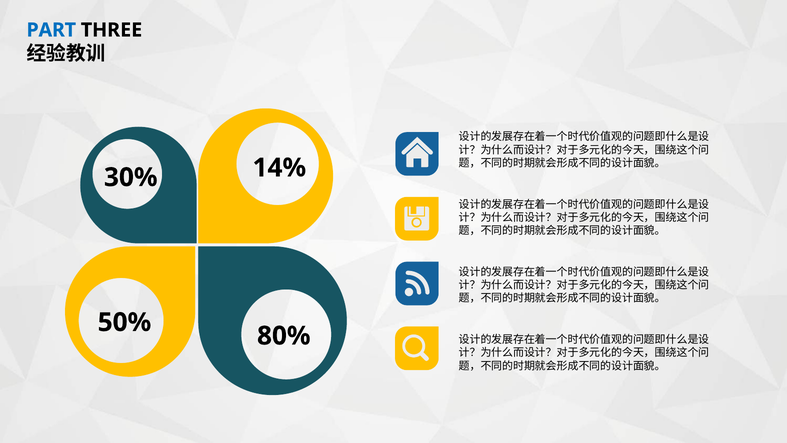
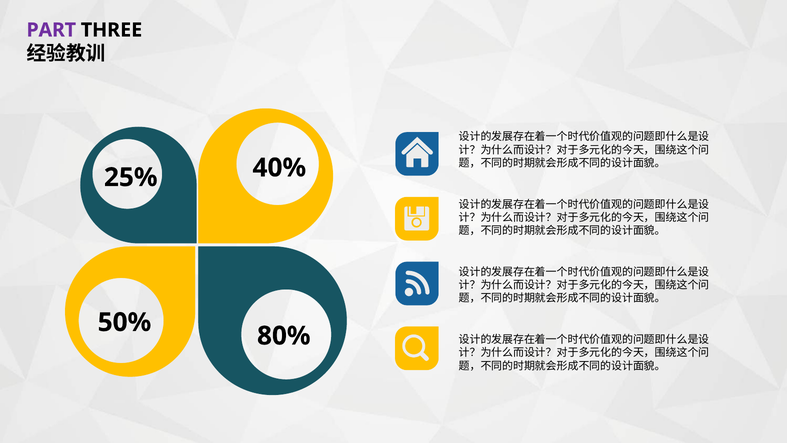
PART colour: blue -> purple (51, 30)
14%: 14% -> 40% (279, 168)
30%: 30% -> 25% (131, 177)
